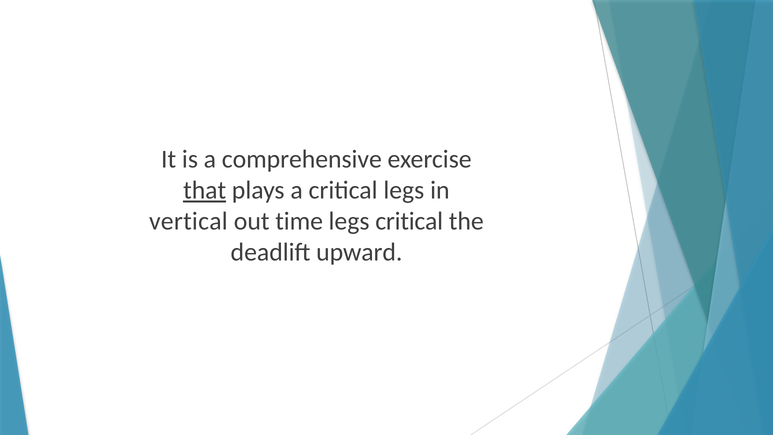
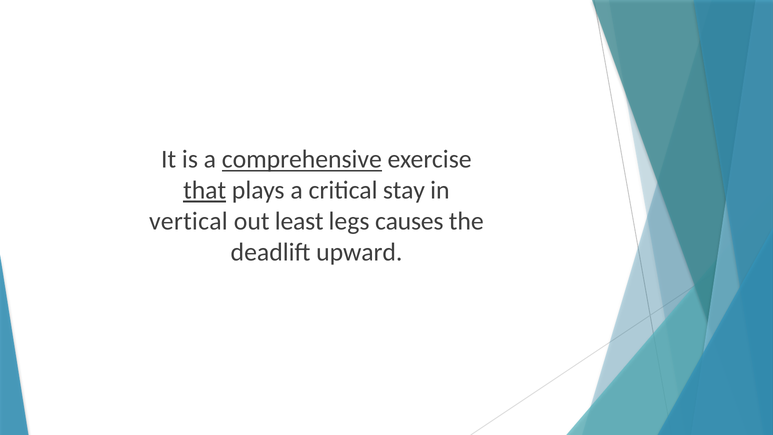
comprehensive underline: none -> present (302, 159)
critical legs: legs -> stay (404, 190)
time: time -> least (299, 221)
legs critical: critical -> causes (409, 221)
